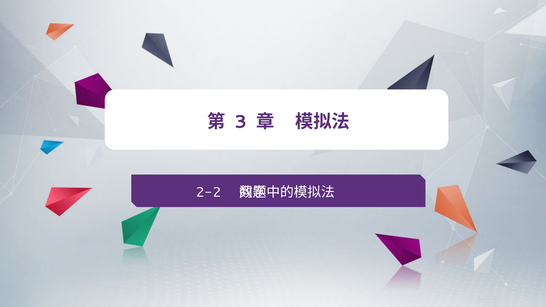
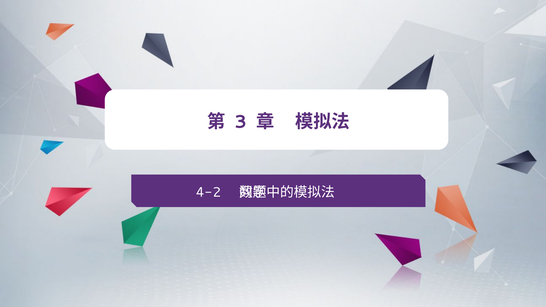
2-2: 2-2 -> 4-2 (208, 192)
